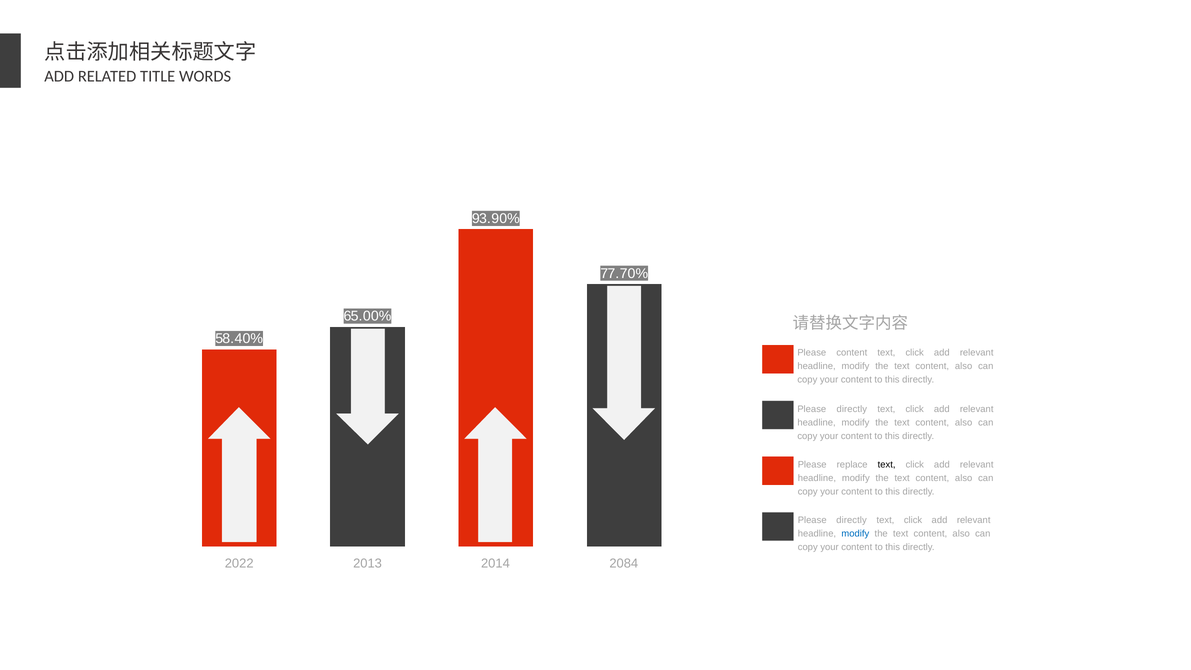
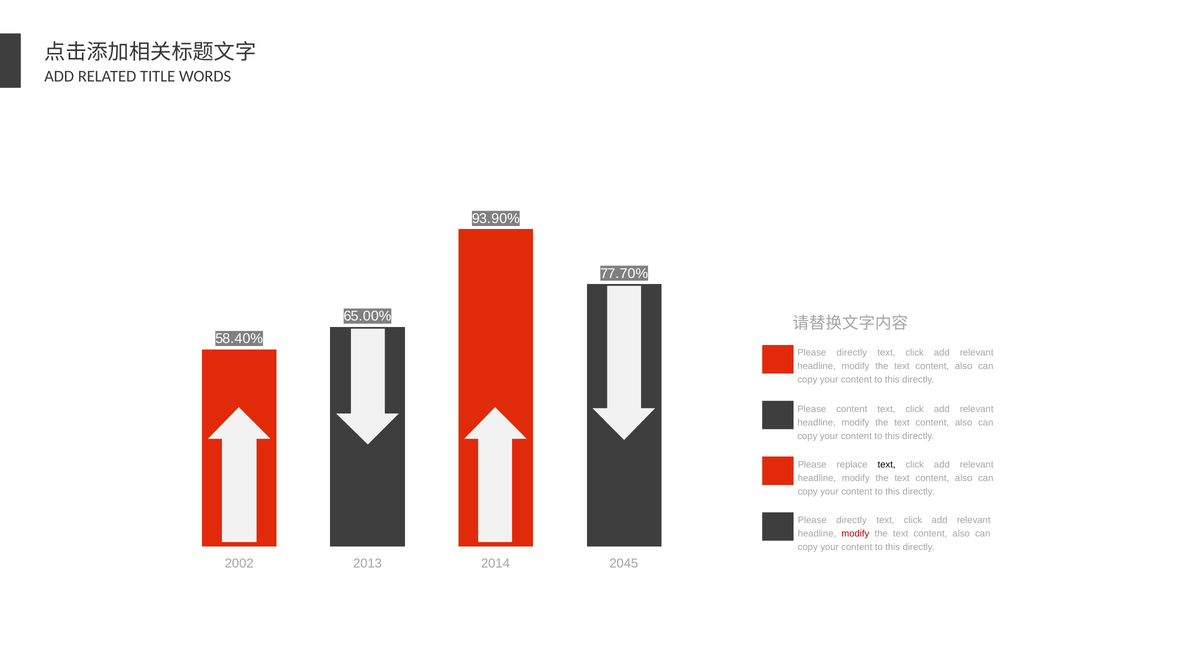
content: content -> directly (852, 352)
directly: directly -> content (852, 409)
modify colour: blue -> red (855, 533)
2022: 2022 -> 2002 (239, 564)
2084: 2084 -> 2045 (624, 564)
